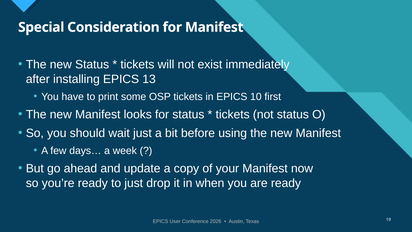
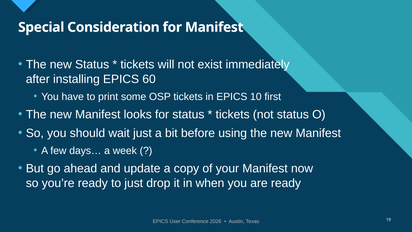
13: 13 -> 60 (149, 79)
